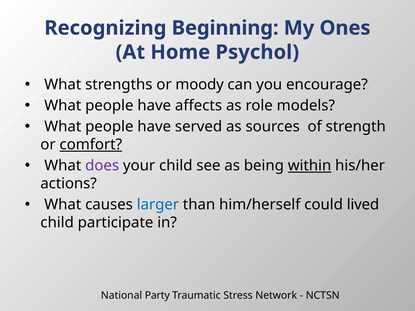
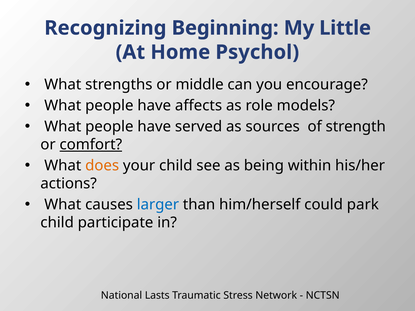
Ones: Ones -> Little (345, 28)
moody: moody -> middle (200, 85)
does colour: purple -> orange (102, 166)
within underline: present -> none (310, 166)
lived: lived -> park (363, 205)
Party: Party -> Lasts (157, 295)
